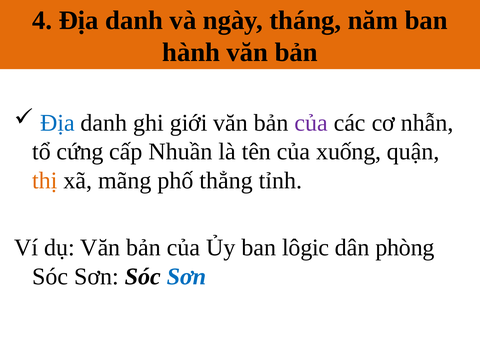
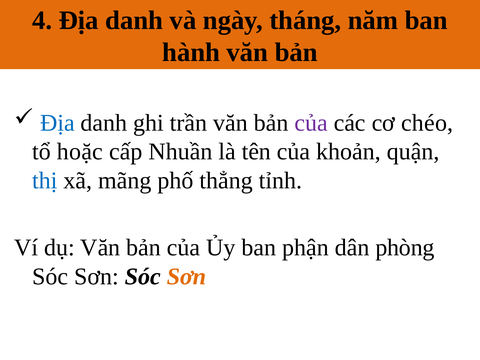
giới: giới -> trần (189, 123)
nhẫn: nhẫn -> chéo (427, 123)
cứng: cứng -> hoặc (80, 152)
xuống: xuống -> khoản (349, 152)
thị colour: orange -> blue (45, 180)
lôgic: lôgic -> phận (306, 248)
Sơn colour: blue -> orange (187, 276)
